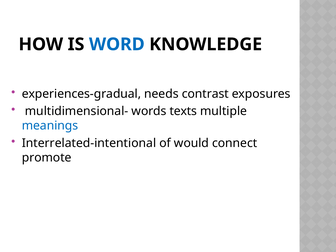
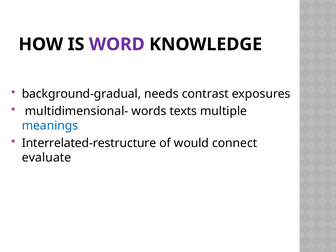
WORD colour: blue -> purple (117, 44)
experiences-gradual: experiences-gradual -> background-gradual (81, 94)
Interrelated-intentional: Interrelated-intentional -> Interrelated-restructure (89, 143)
promote: promote -> evaluate (47, 158)
